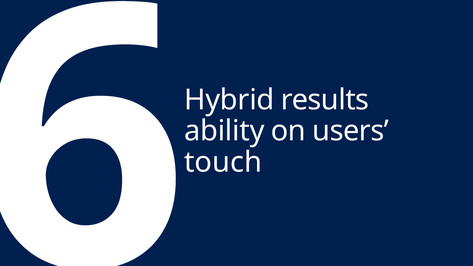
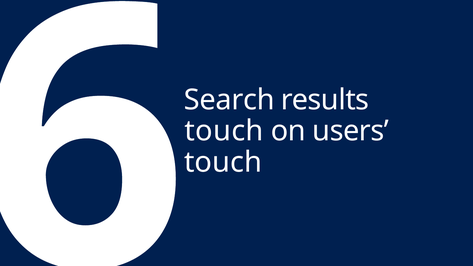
Hybrid: Hybrid -> Search (229, 100)
ability: ability -> touch (224, 131)
